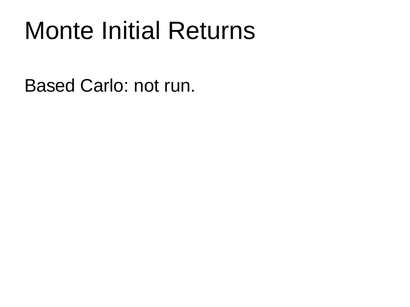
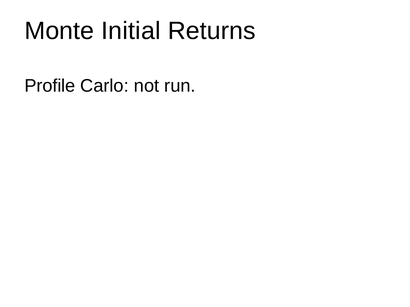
Based: Based -> Profile (50, 86)
